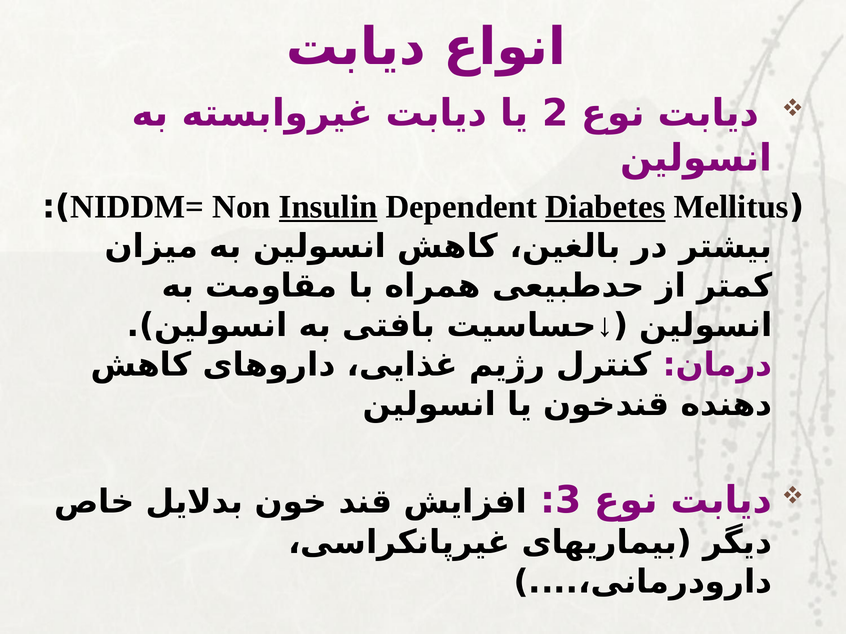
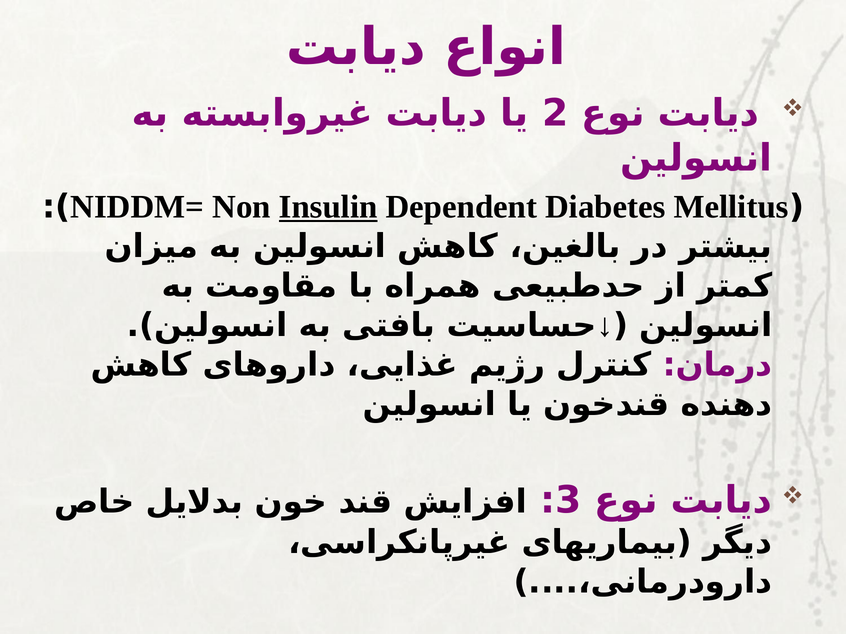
Diabetes underline: present -> none (605, 207)
